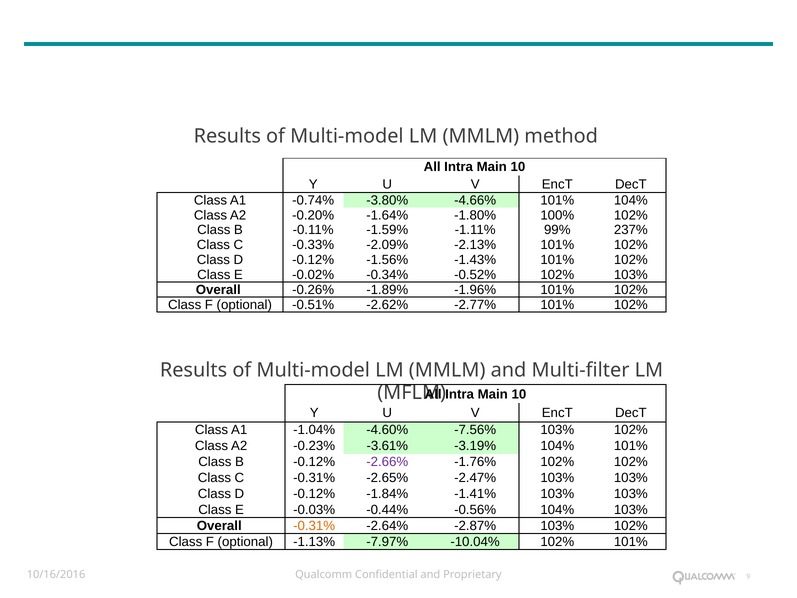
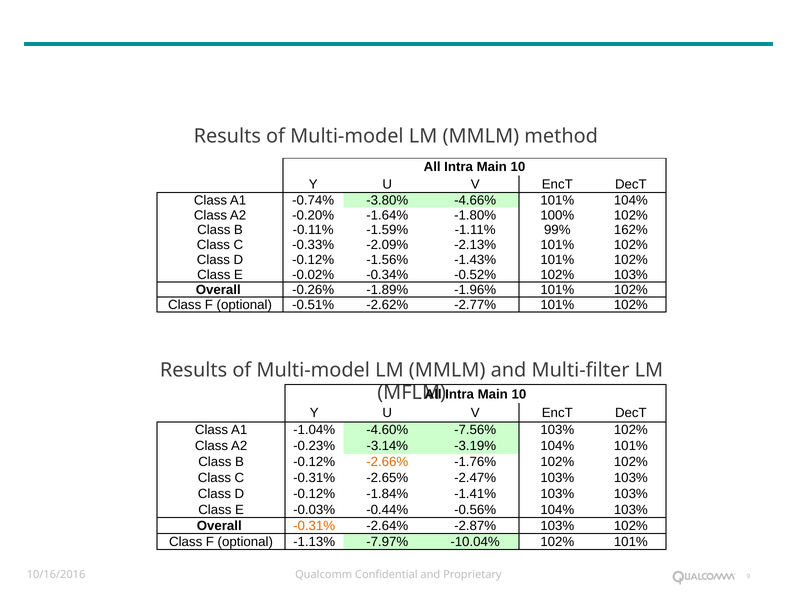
237%: 237% -> 162% (631, 230)
-3.61%: -3.61% -> -3.14% (387, 446)
-2.66% colour: purple -> orange (387, 462)
